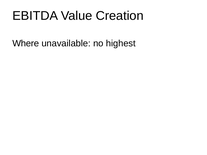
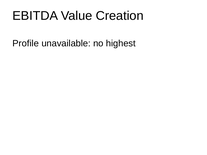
Where: Where -> Profile (26, 43)
